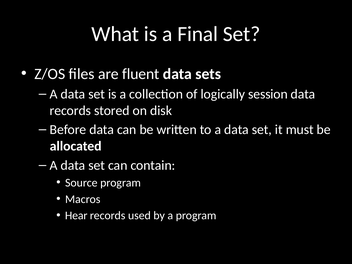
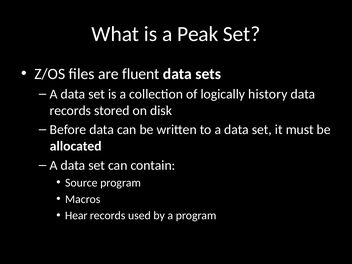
Final: Final -> Peak (198, 34)
session: session -> history (268, 94)
